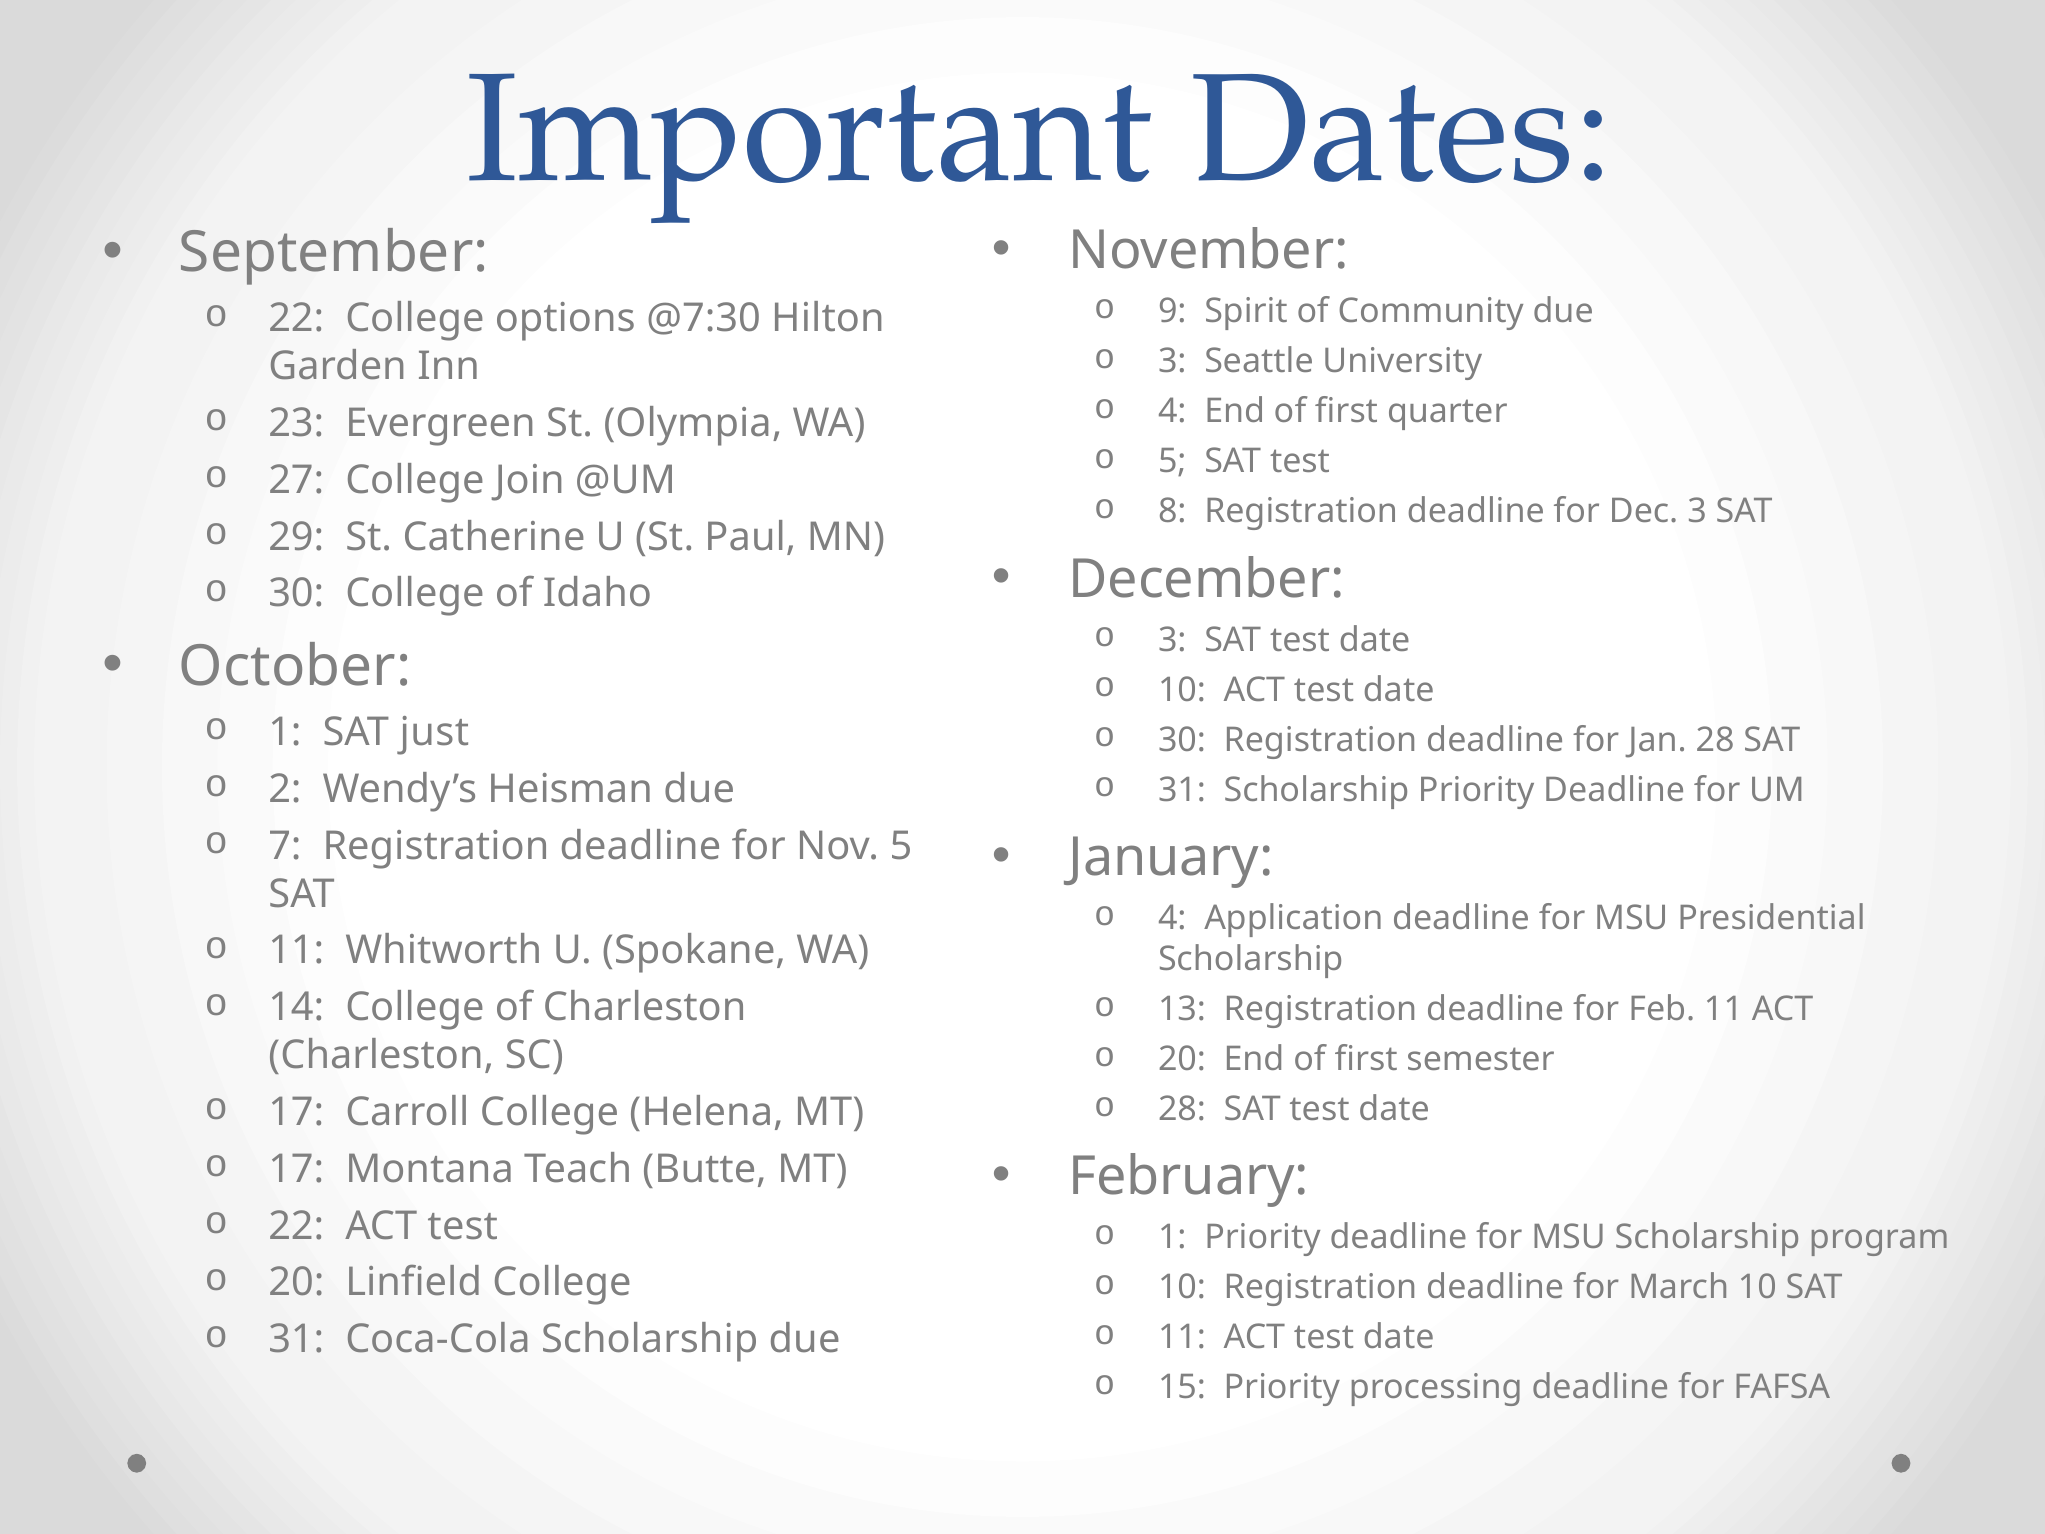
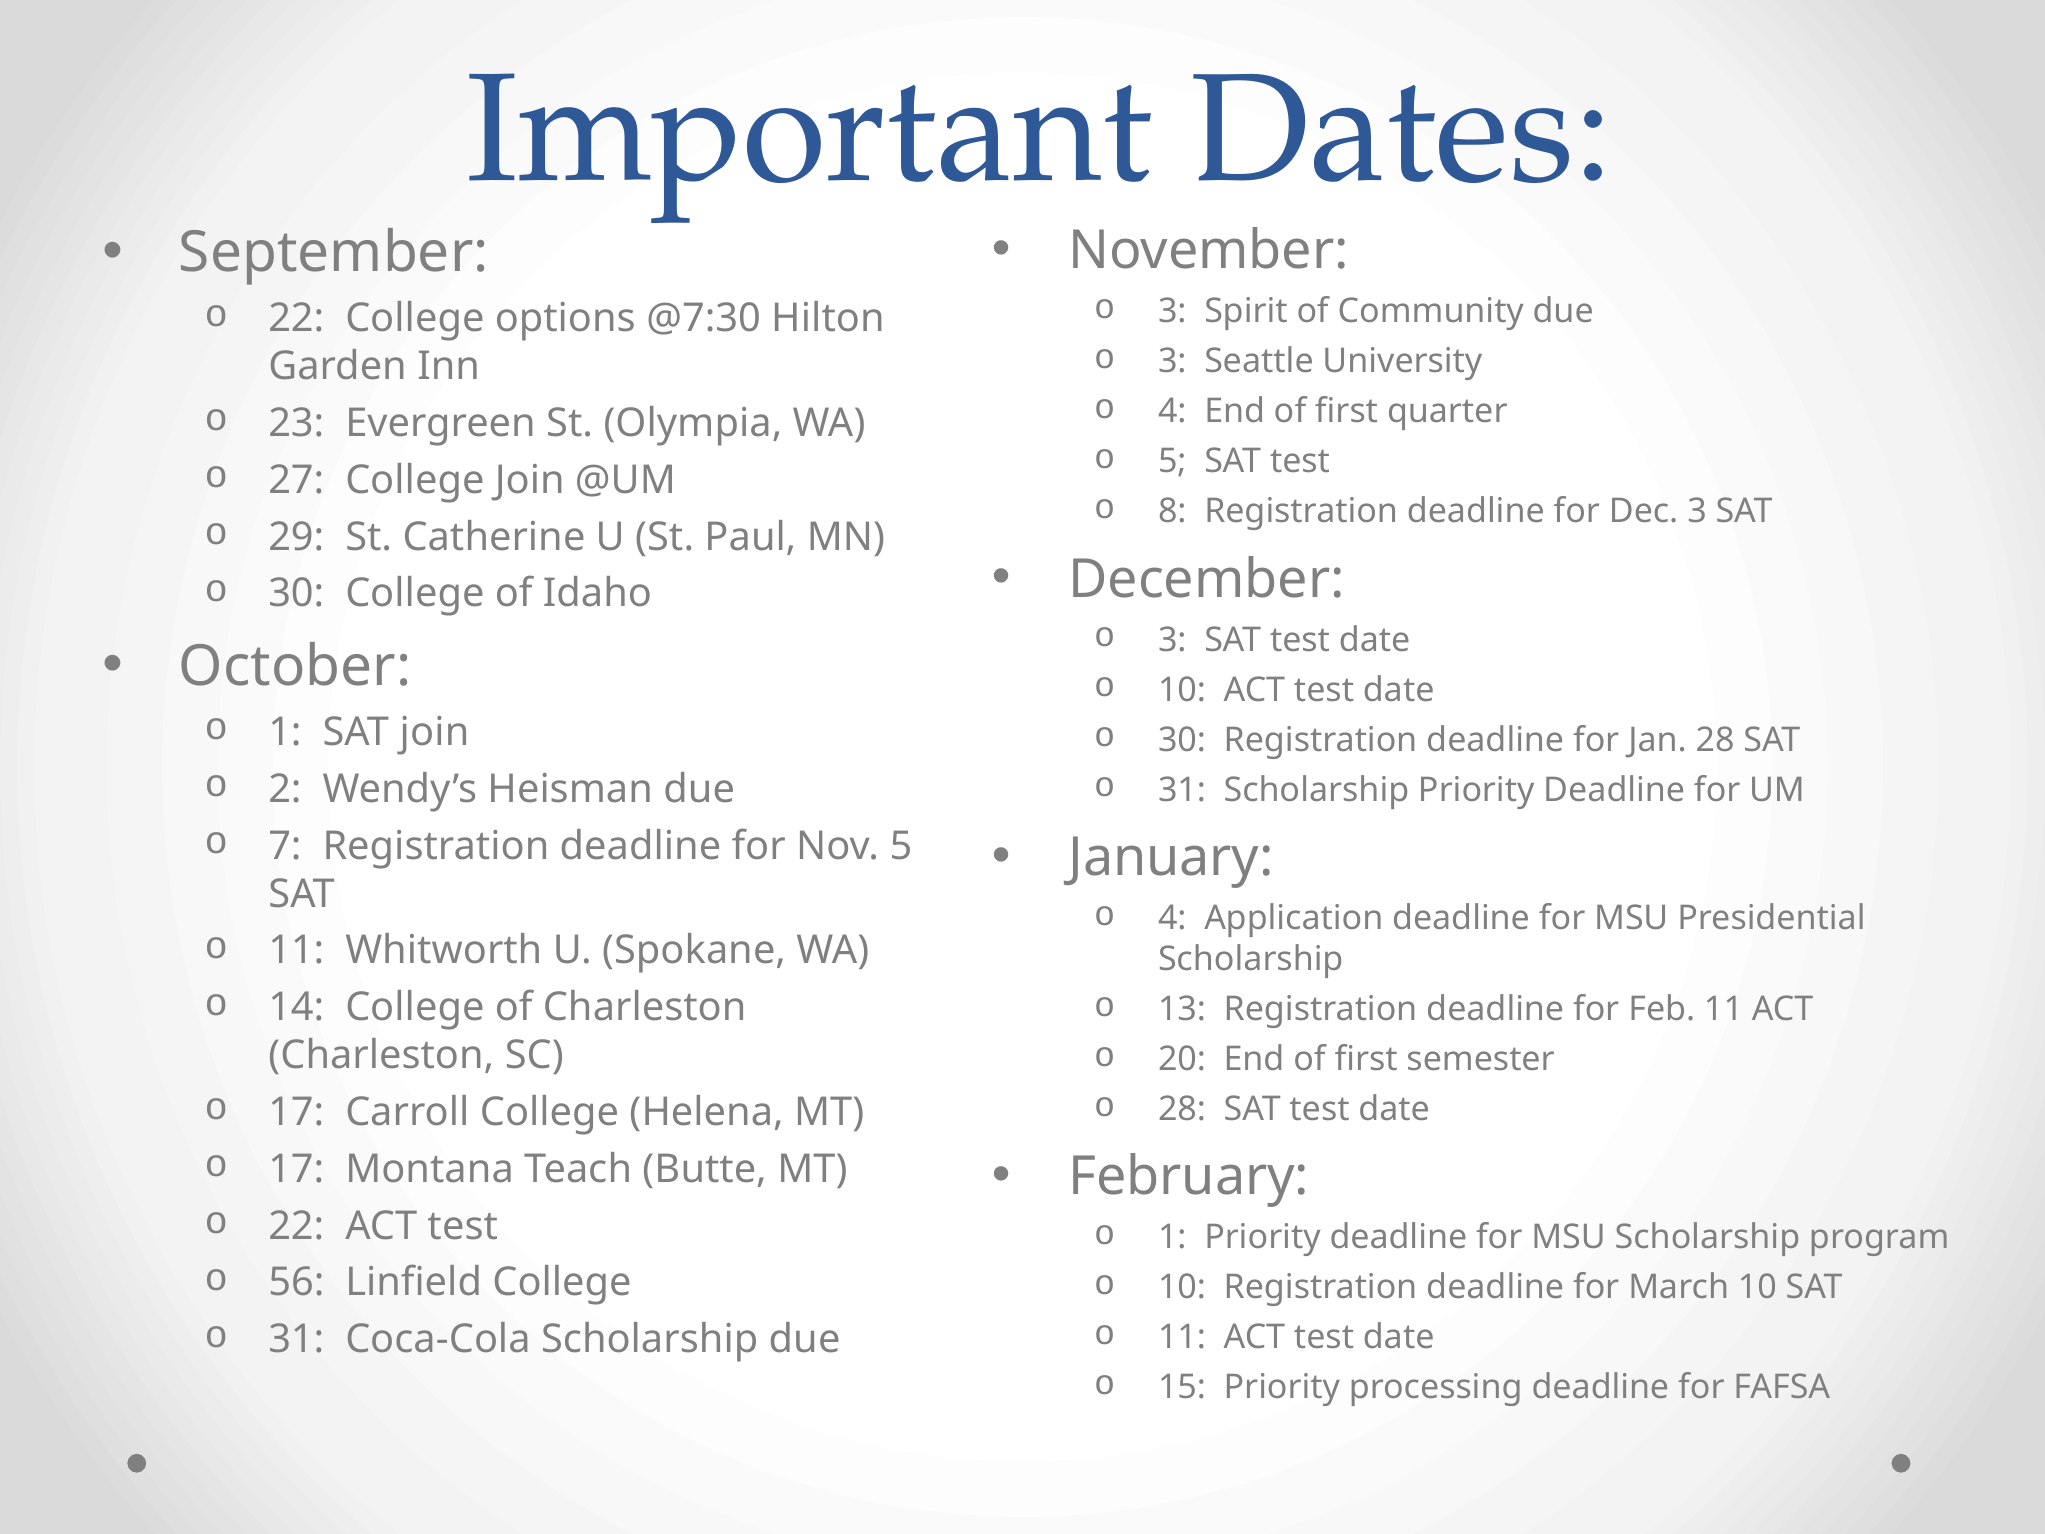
9: 9 -> 3 (1172, 311)
SAT just: just -> join (434, 732)
20: 20 -> 56 (296, 1283)
